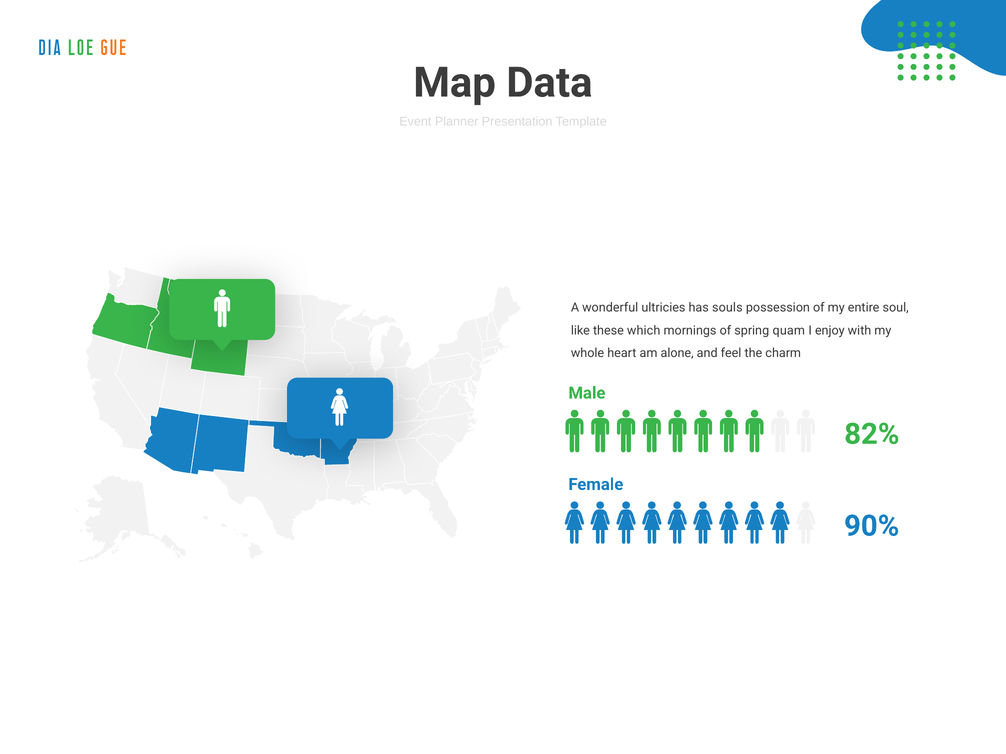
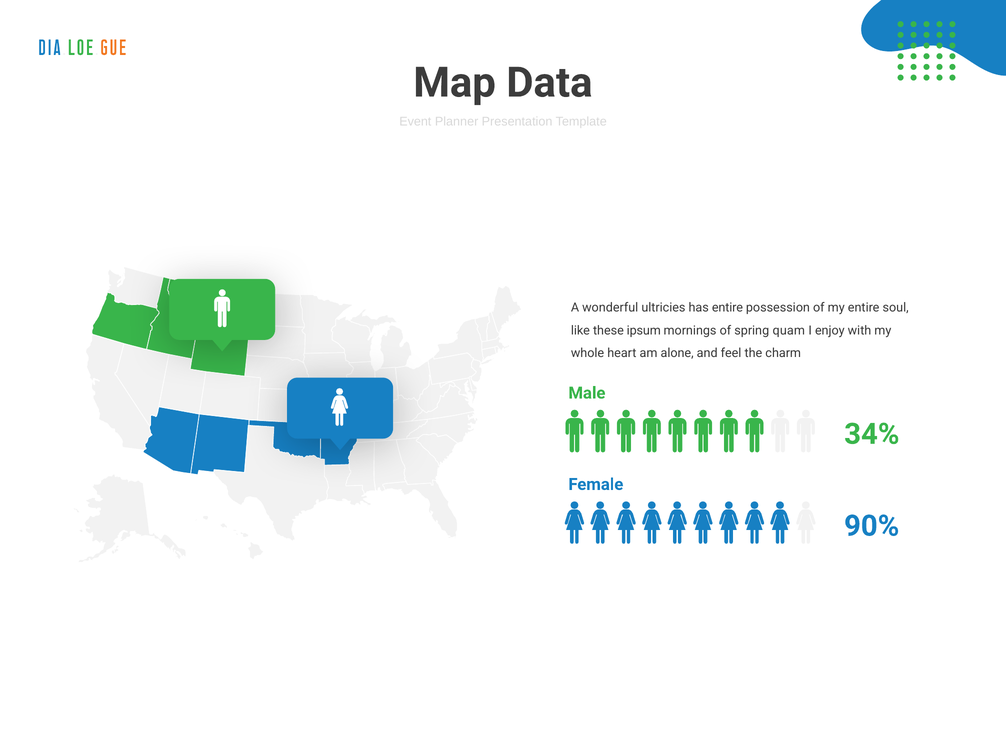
has souls: souls -> entire (727, 308)
which: which -> ipsum (644, 331)
82%: 82% -> 34% (872, 434)
